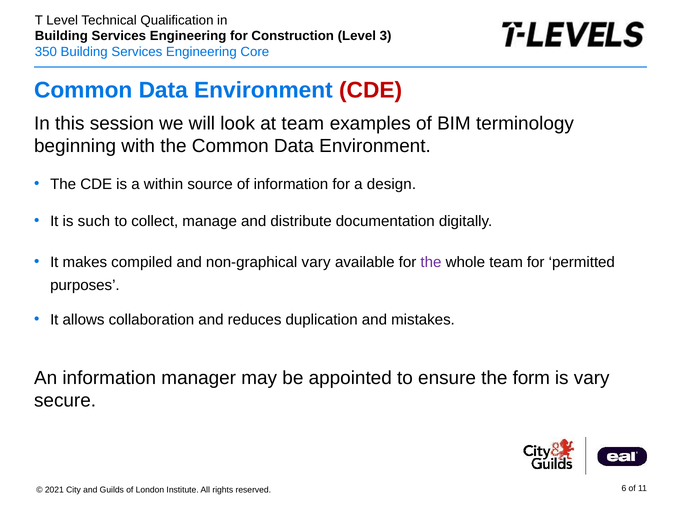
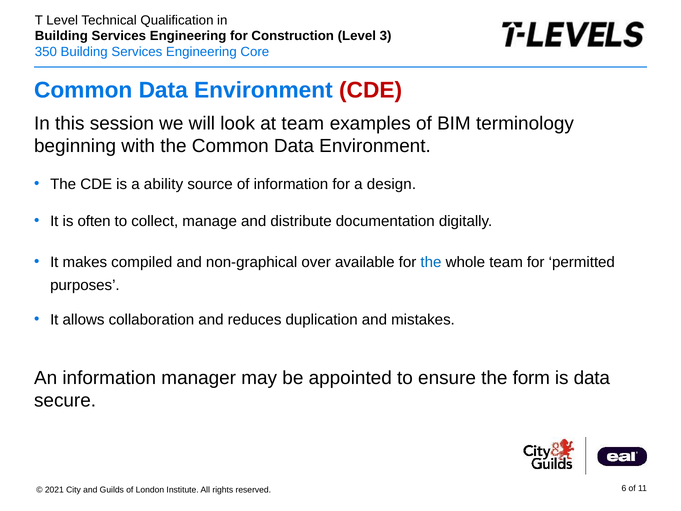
within: within -> ability (164, 184)
such: such -> often (94, 221)
non-graphical vary: vary -> over (316, 262)
the colour: purple -> blue (431, 262)
is vary: vary -> data (592, 378)
